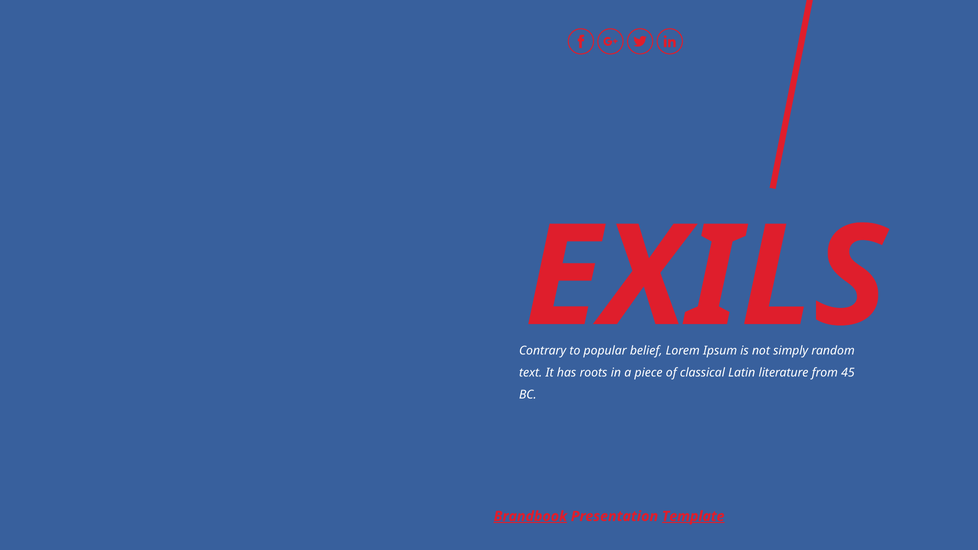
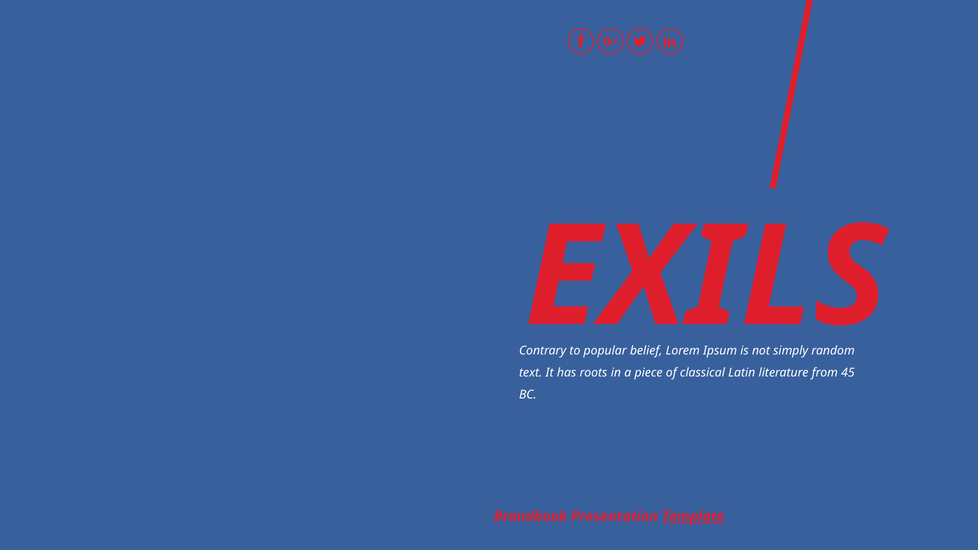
Brandbook underline: present -> none (530, 516)
